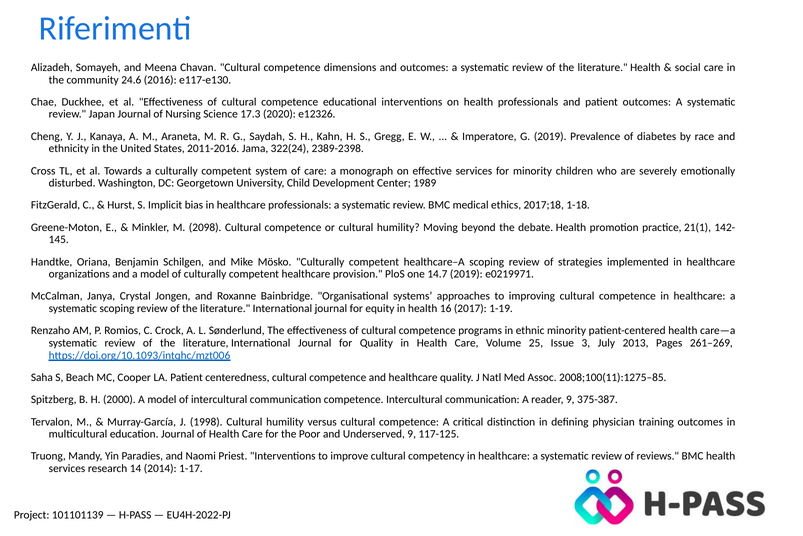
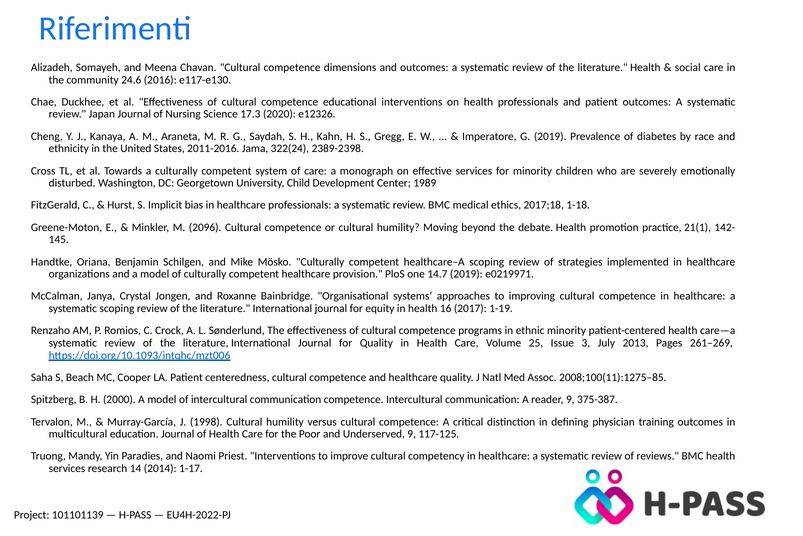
2098: 2098 -> 2096 (205, 227)
